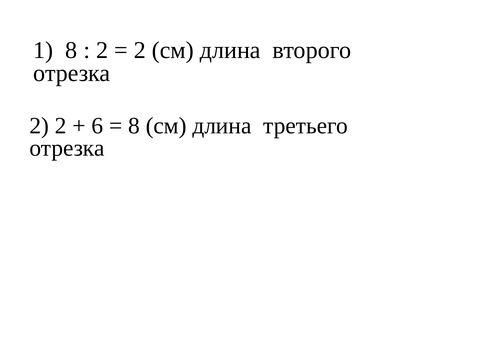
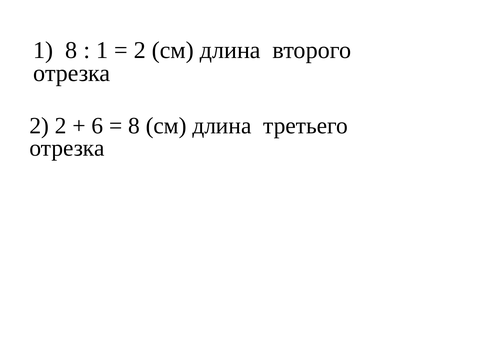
2: 2 -> 1 (102, 50)
